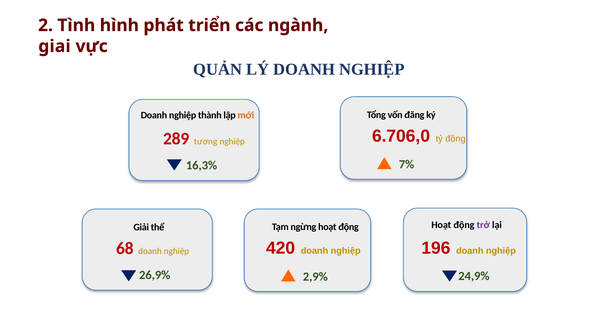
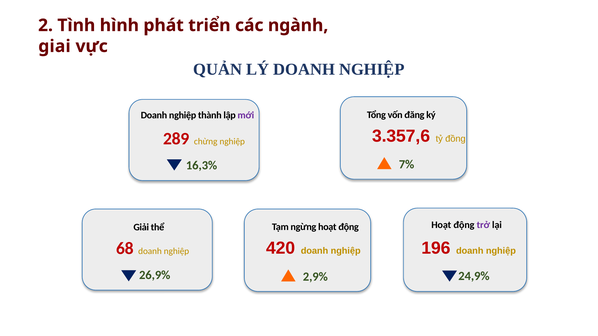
mới colour: orange -> purple (246, 115)
6.706,0: 6.706,0 -> 3.357,6 (401, 136)
tương: tương -> chừng (206, 142)
